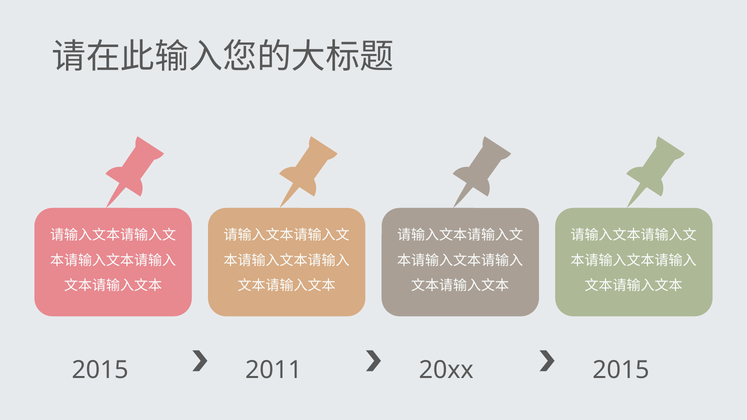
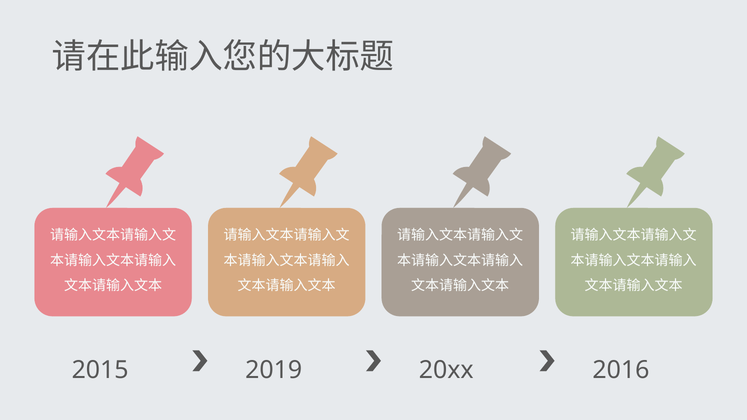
2011: 2011 -> 2019 (274, 370)
2015: 2015 -> 2016 (621, 370)
